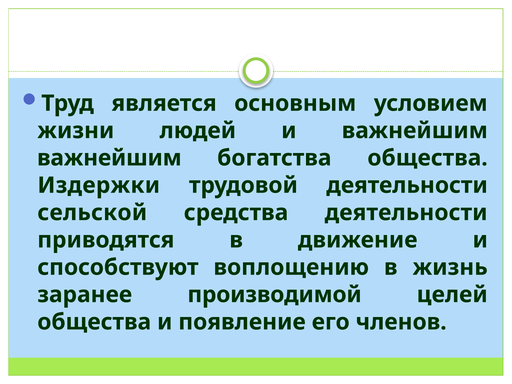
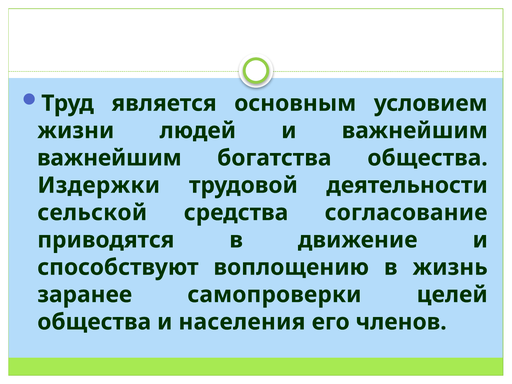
средства деятельности: деятельности -> согласование (406, 213)
производимой: производимой -> самопроверки (274, 295)
появление: появление -> населения (242, 322)
